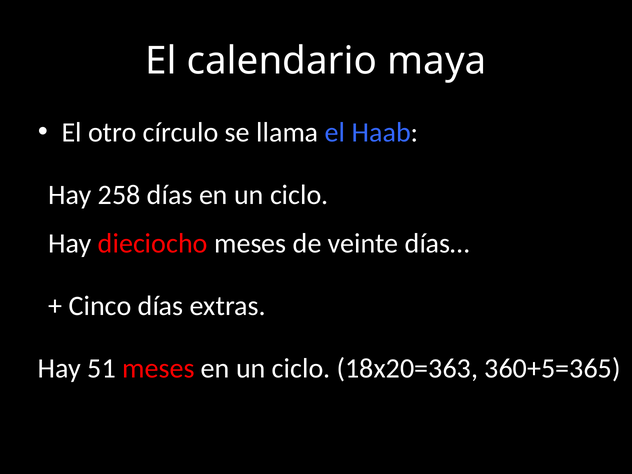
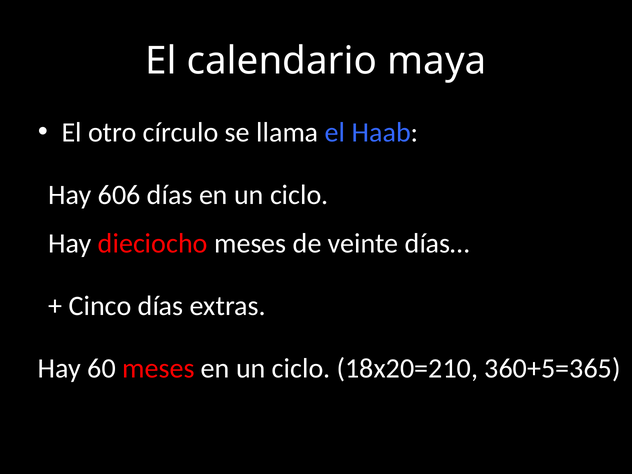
258: 258 -> 606 (119, 195)
51: 51 -> 60 (102, 368)
18x20=363: 18x20=363 -> 18x20=210 (407, 368)
